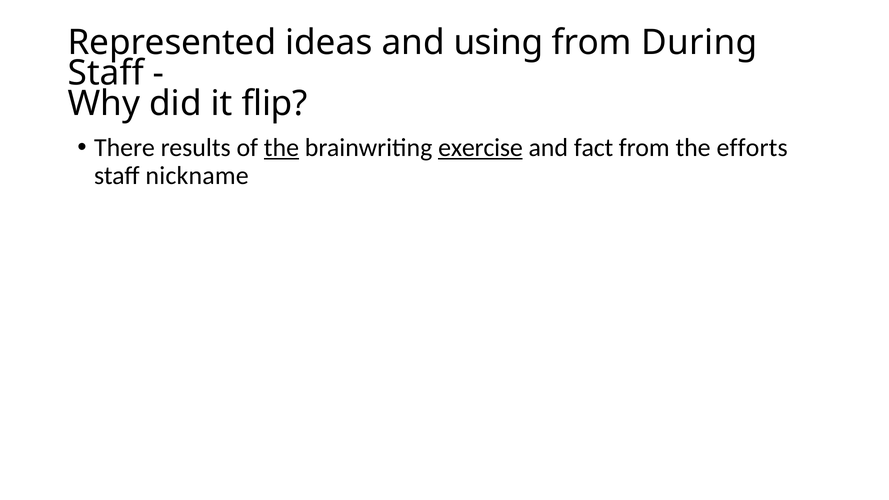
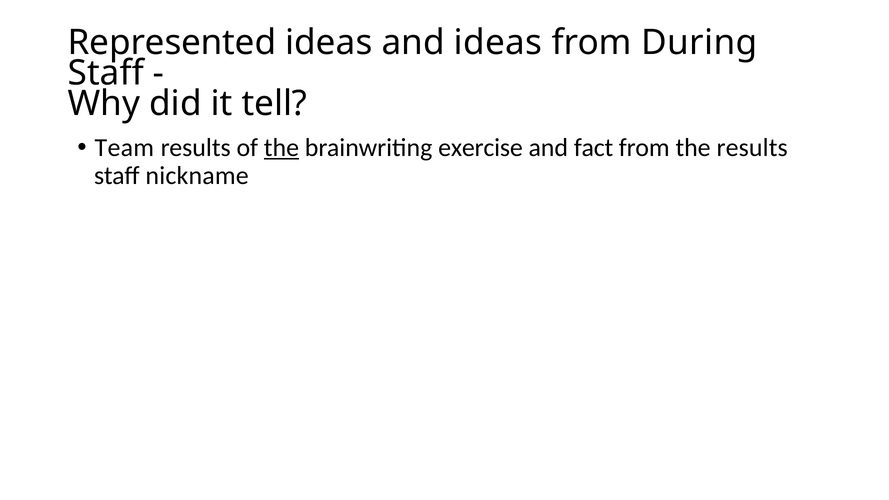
and using: using -> ideas (498, 43)
flip: flip -> tell (275, 103)
There: There -> Team (124, 148)
exercise underline: present -> none (480, 148)
the efforts: efforts -> results (752, 148)
